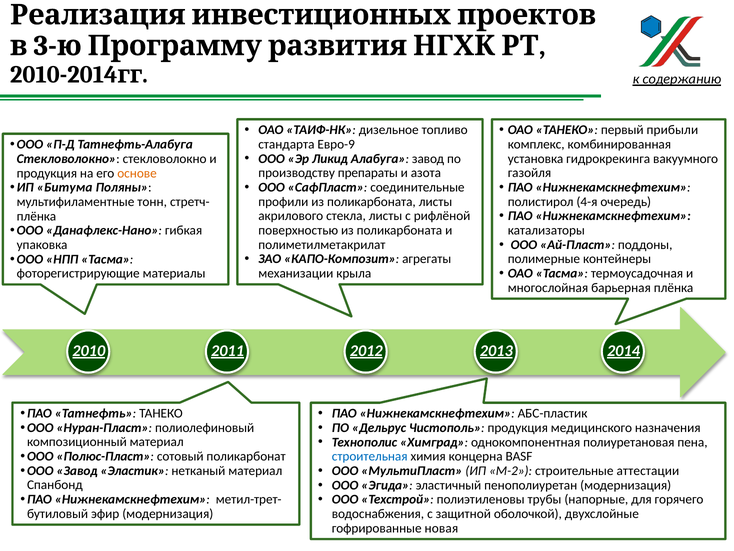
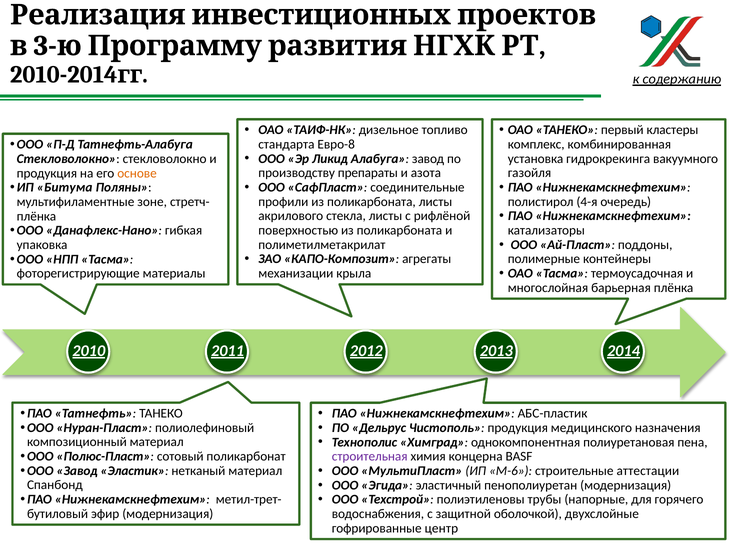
прибыли: прибыли -> кластеры (672, 130)
Евро-9: Евро-9 -> Евро-8 (336, 144)
тонн: тонн -> зоне (152, 202)
строительная colour: blue -> purple (370, 456)
М-2: М-2 -> М-6 (511, 470)
новая: новая -> центр (441, 528)
